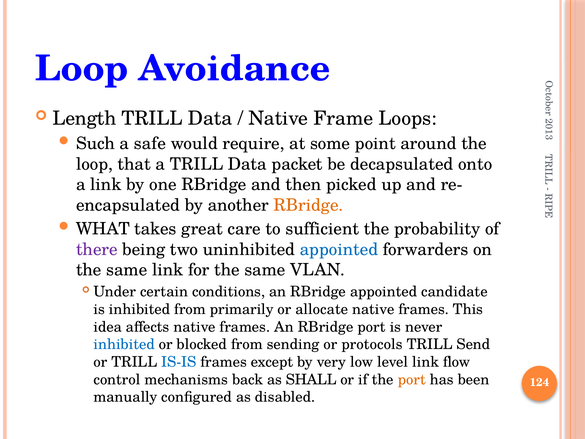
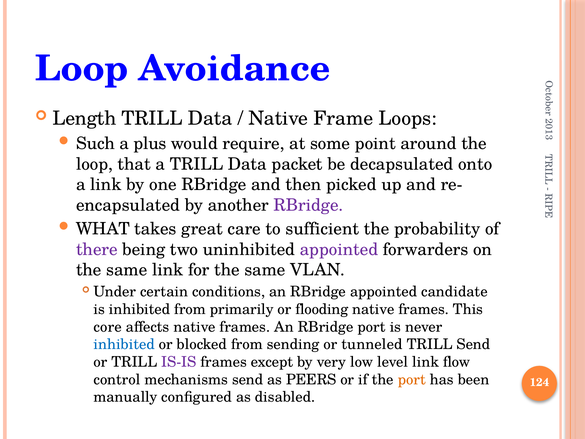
safe: safe -> plus (150, 144)
RBridge colour: orange -> purple (308, 205)
appointed colour: blue -> purple (339, 249)
allocate: allocate -> flooding (322, 309)
idea: idea -> core (108, 327)
protocols: protocols -> tunneled (372, 344)
IS-IS colour: blue -> purple (179, 362)
mechanisms back: back -> send (248, 379)
SHALL: SHALL -> PEERS (311, 379)
